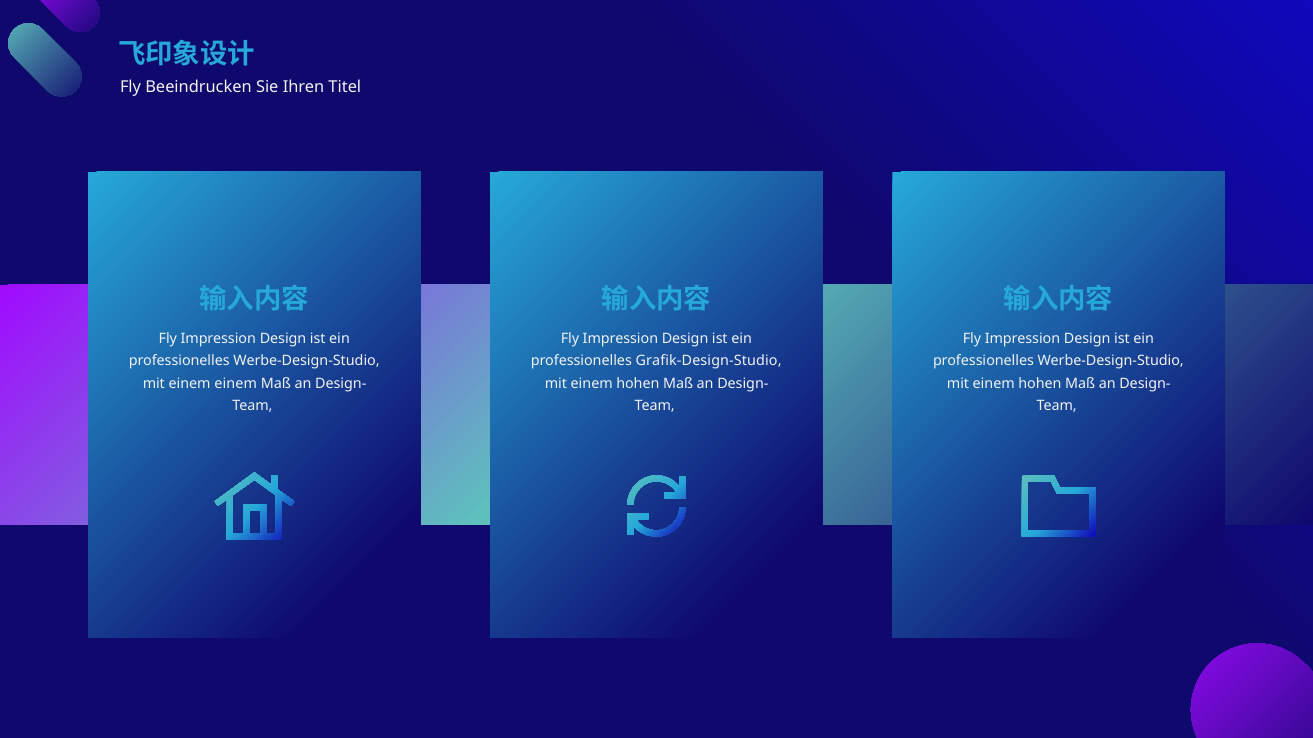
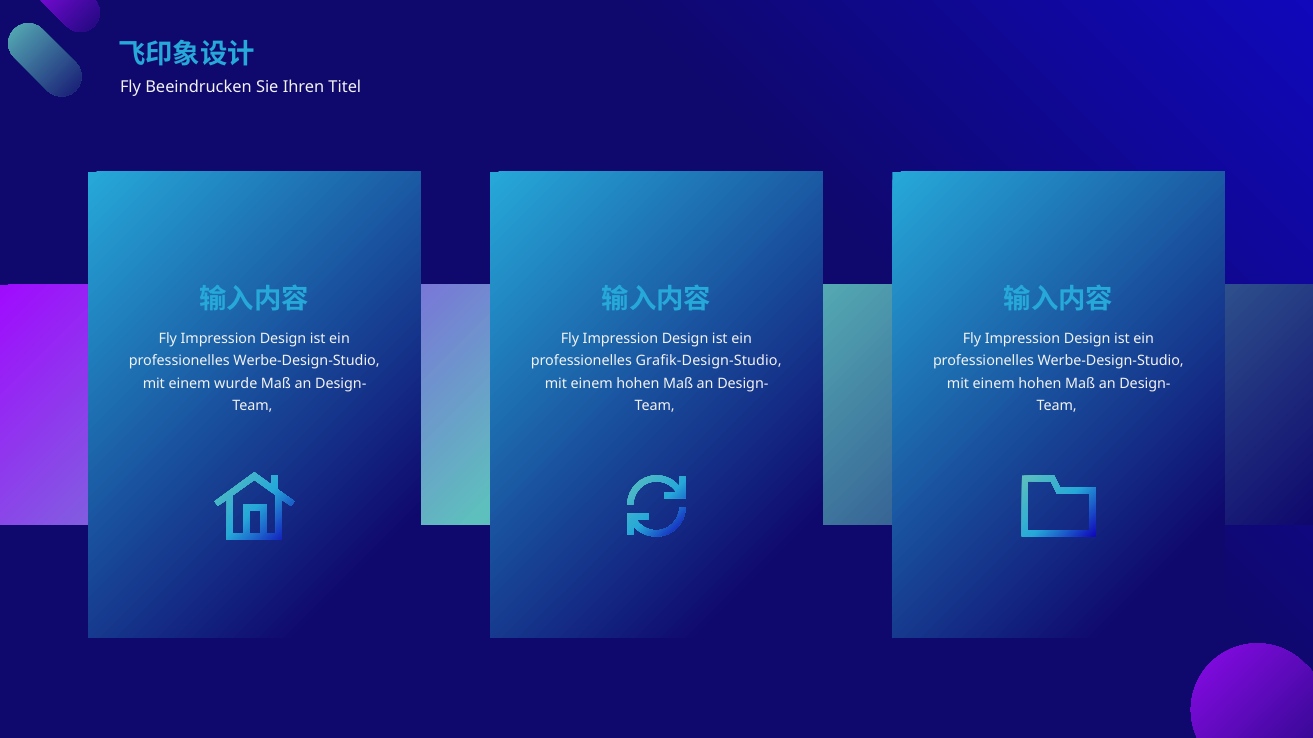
einem einem: einem -> wurde (236, 384)
